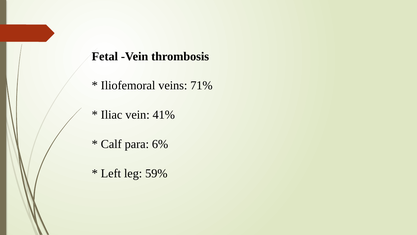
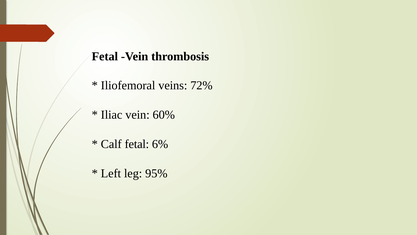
71%: 71% -> 72% (201, 85)
41%: 41% -> 60% (164, 115)
Calf para: para -> fetal (137, 144)
59%: 59% -> 95% (156, 173)
